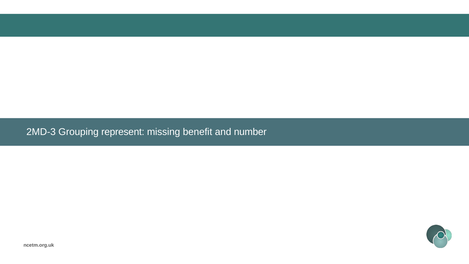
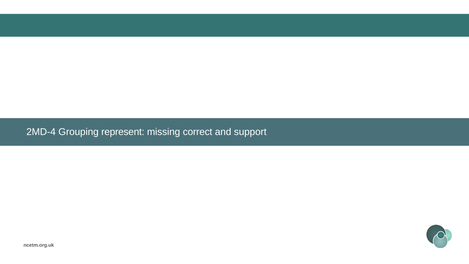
2MD-3: 2MD-3 -> 2MD-4 (41, 132)
benefit: benefit -> correct (198, 132)
number: number -> support (250, 132)
